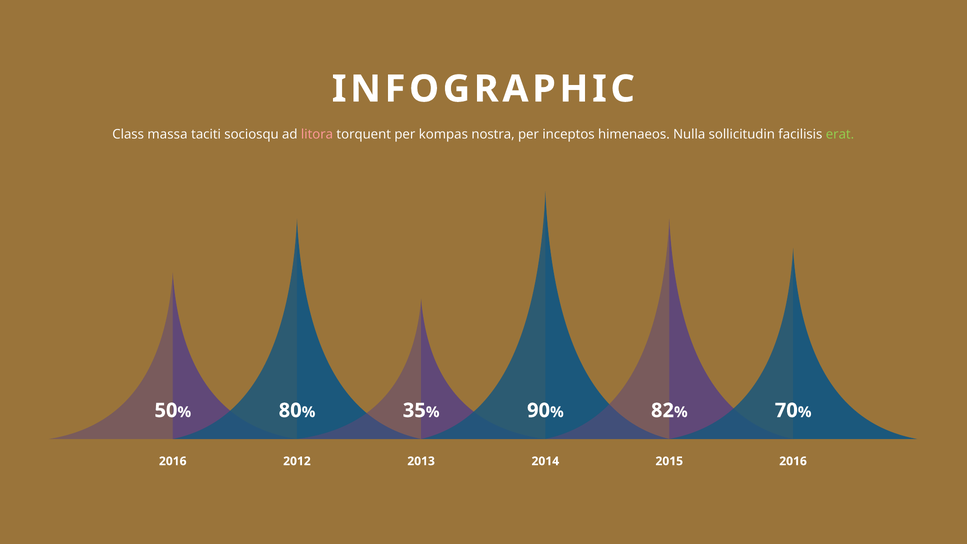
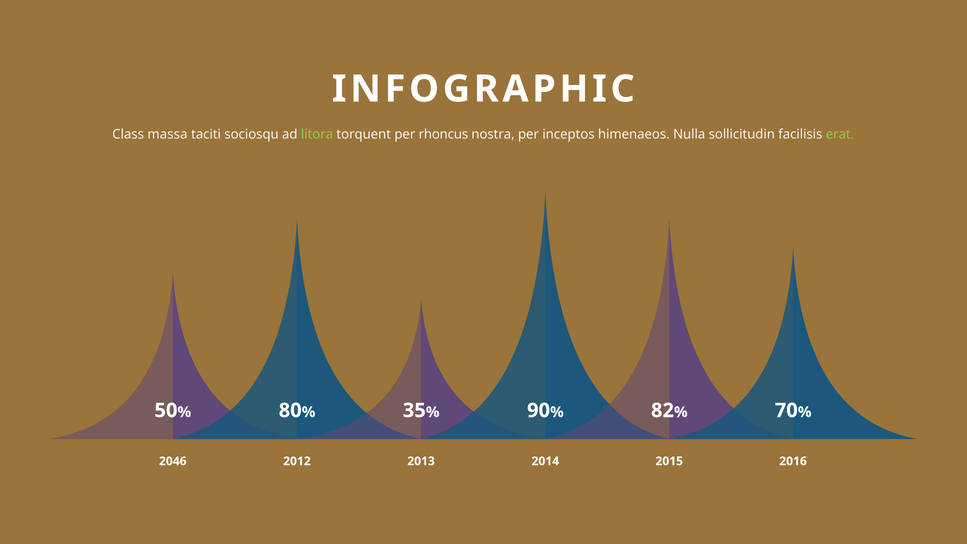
litora colour: pink -> light green (317, 134)
kompas: kompas -> rhoncus (443, 134)
2016: 2016 -> 2046 (173, 461)
